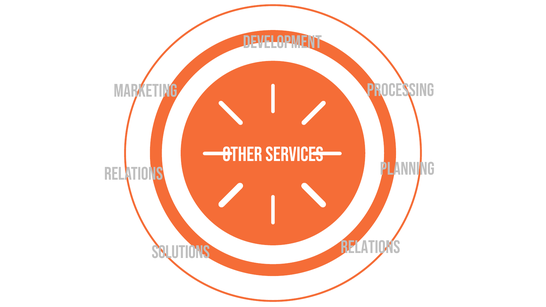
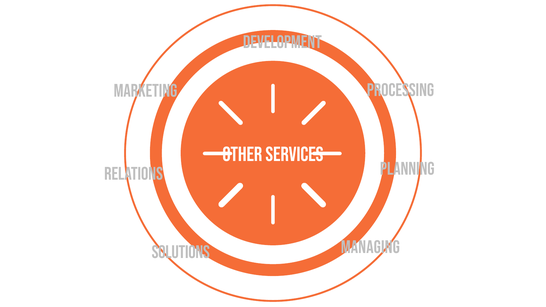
Relations: Relations -> Managing (370, 247)
